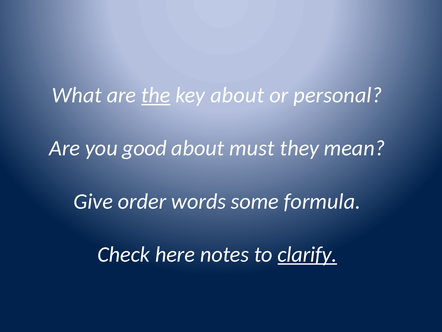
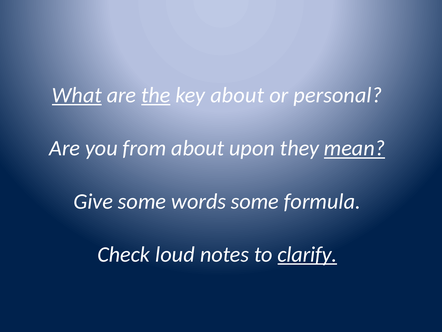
What underline: none -> present (77, 95)
good: good -> from (144, 148)
must: must -> upon (252, 148)
mean underline: none -> present (354, 148)
Give order: order -> some (142, 201)
here: here -> loud (175, 254)
